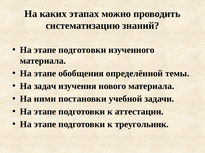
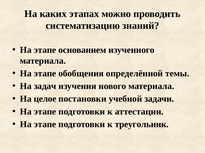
подготовки: подготовки -> основанием (82, 50)
ними: ними -> целое (45, 99)
